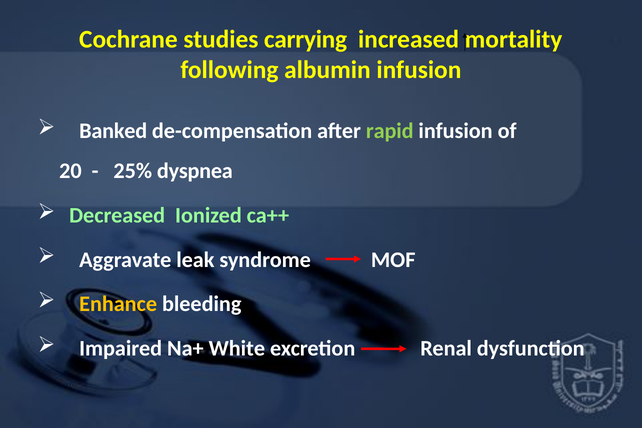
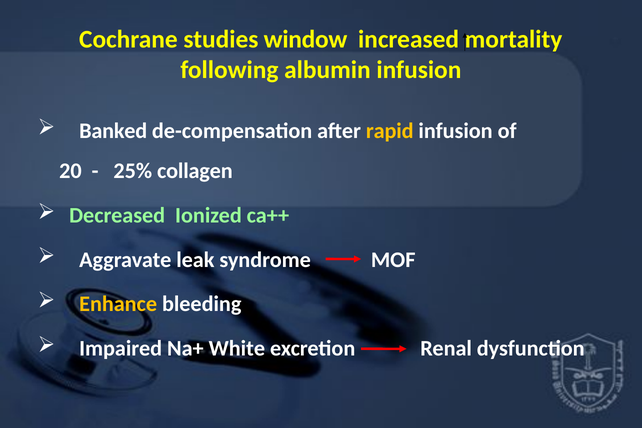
carrying: carrying -> window (306, 39)
rapid colour: light green -> yellow (390, 131)
dyspnea: dyspnea -> collagen (195, 171)
